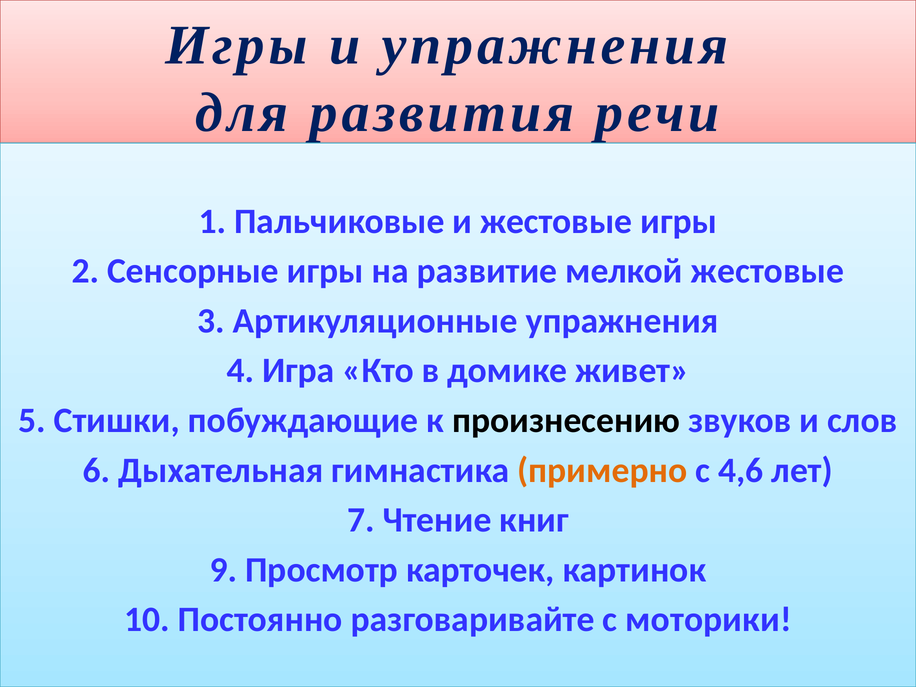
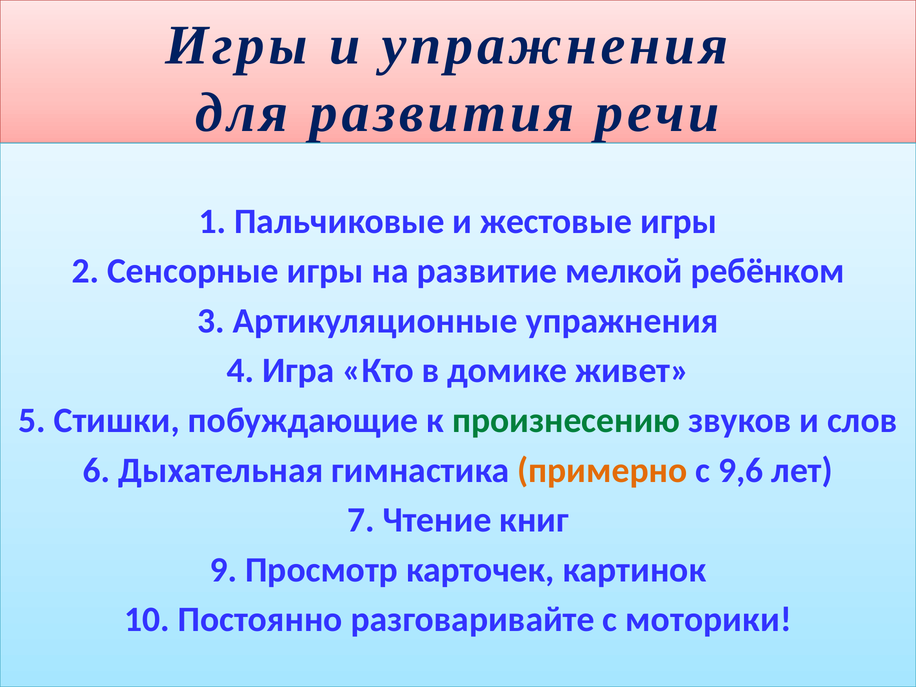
мелкой жестовые: жестовые -> ребёнком (768, 271)
произнесению colour: black -> green (566, 421)
4,6: 4,6 -> 9,6 (741, 470)
